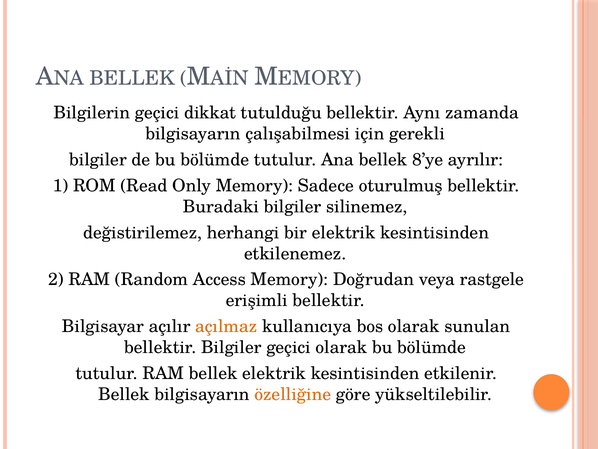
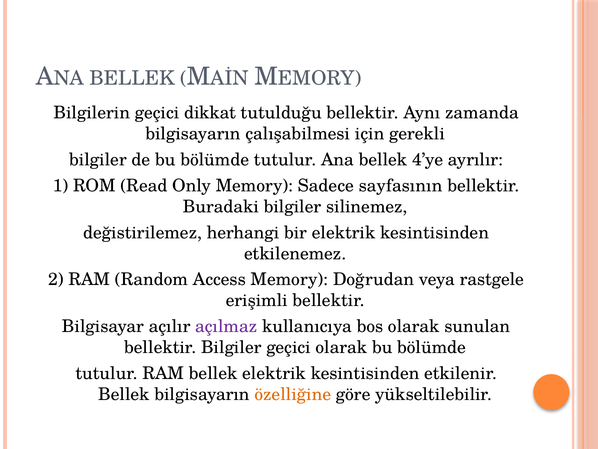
8’ye: 8’ye -> 4’ye (428, 160)
oturulmuş: oturulmuş -> sayfasının (401, 186)
açılmaz colour: orange -> purple (226, 326)
